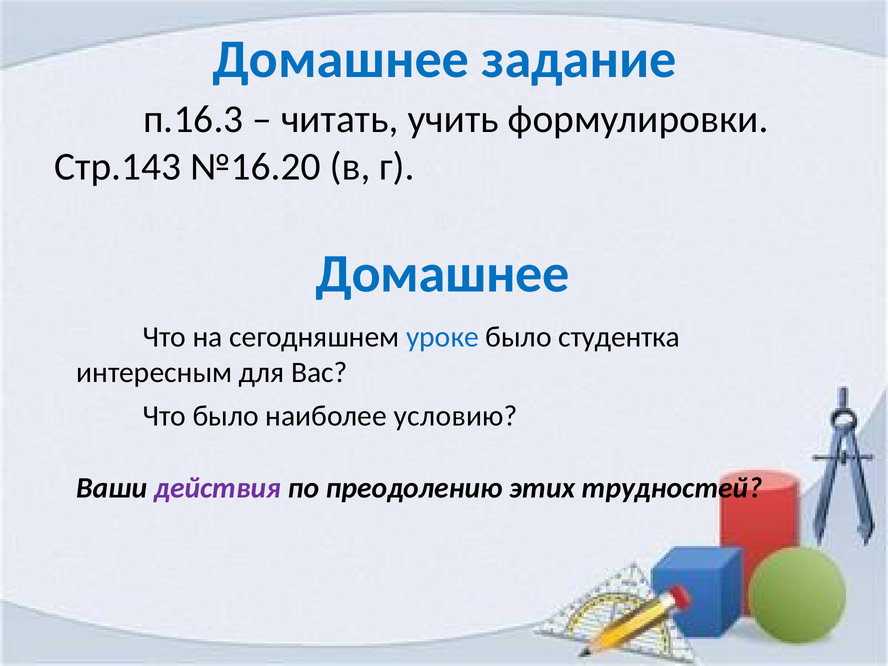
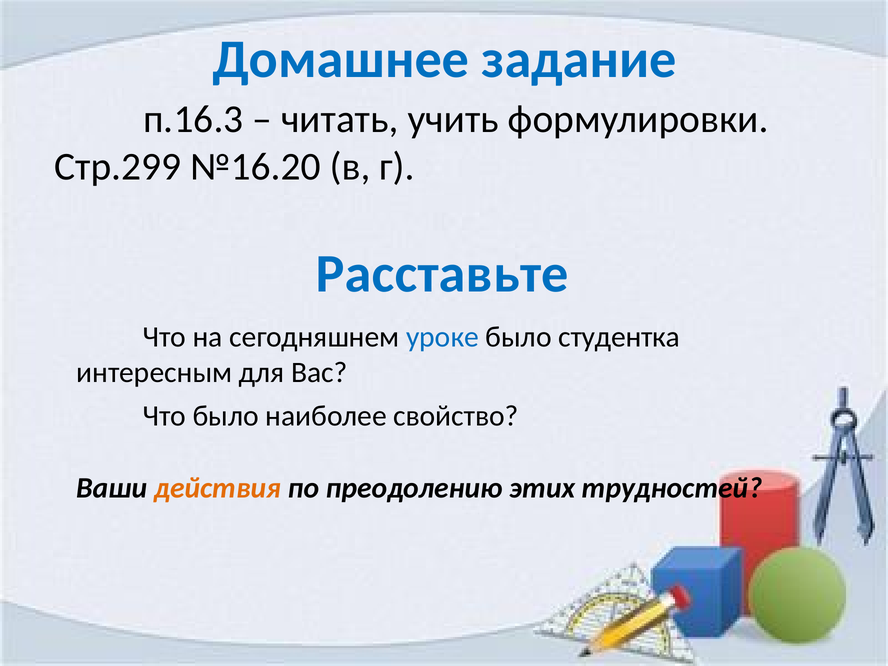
Стр.143: Стр.143 -> Стр.299 (118, 166)
Домашнее: Домашнее -> Расставьте (442, 274)
условию: условию -> свойство (456, 416)
действия colour: purple -> orange (218, 488)
